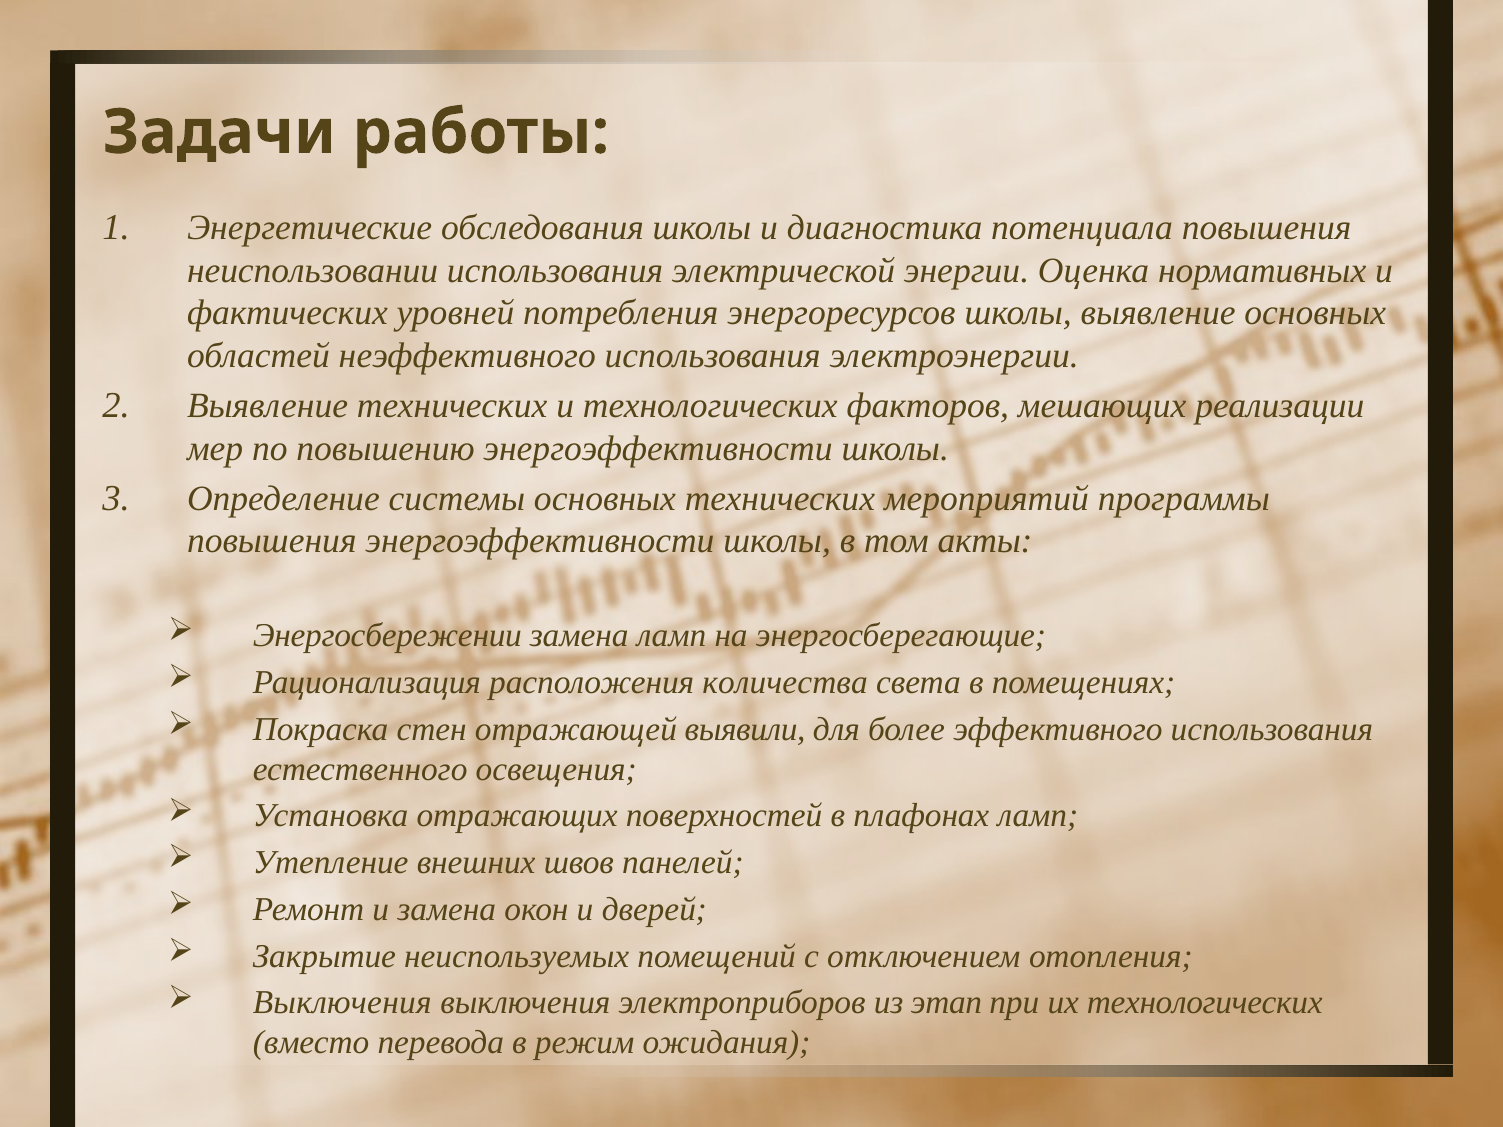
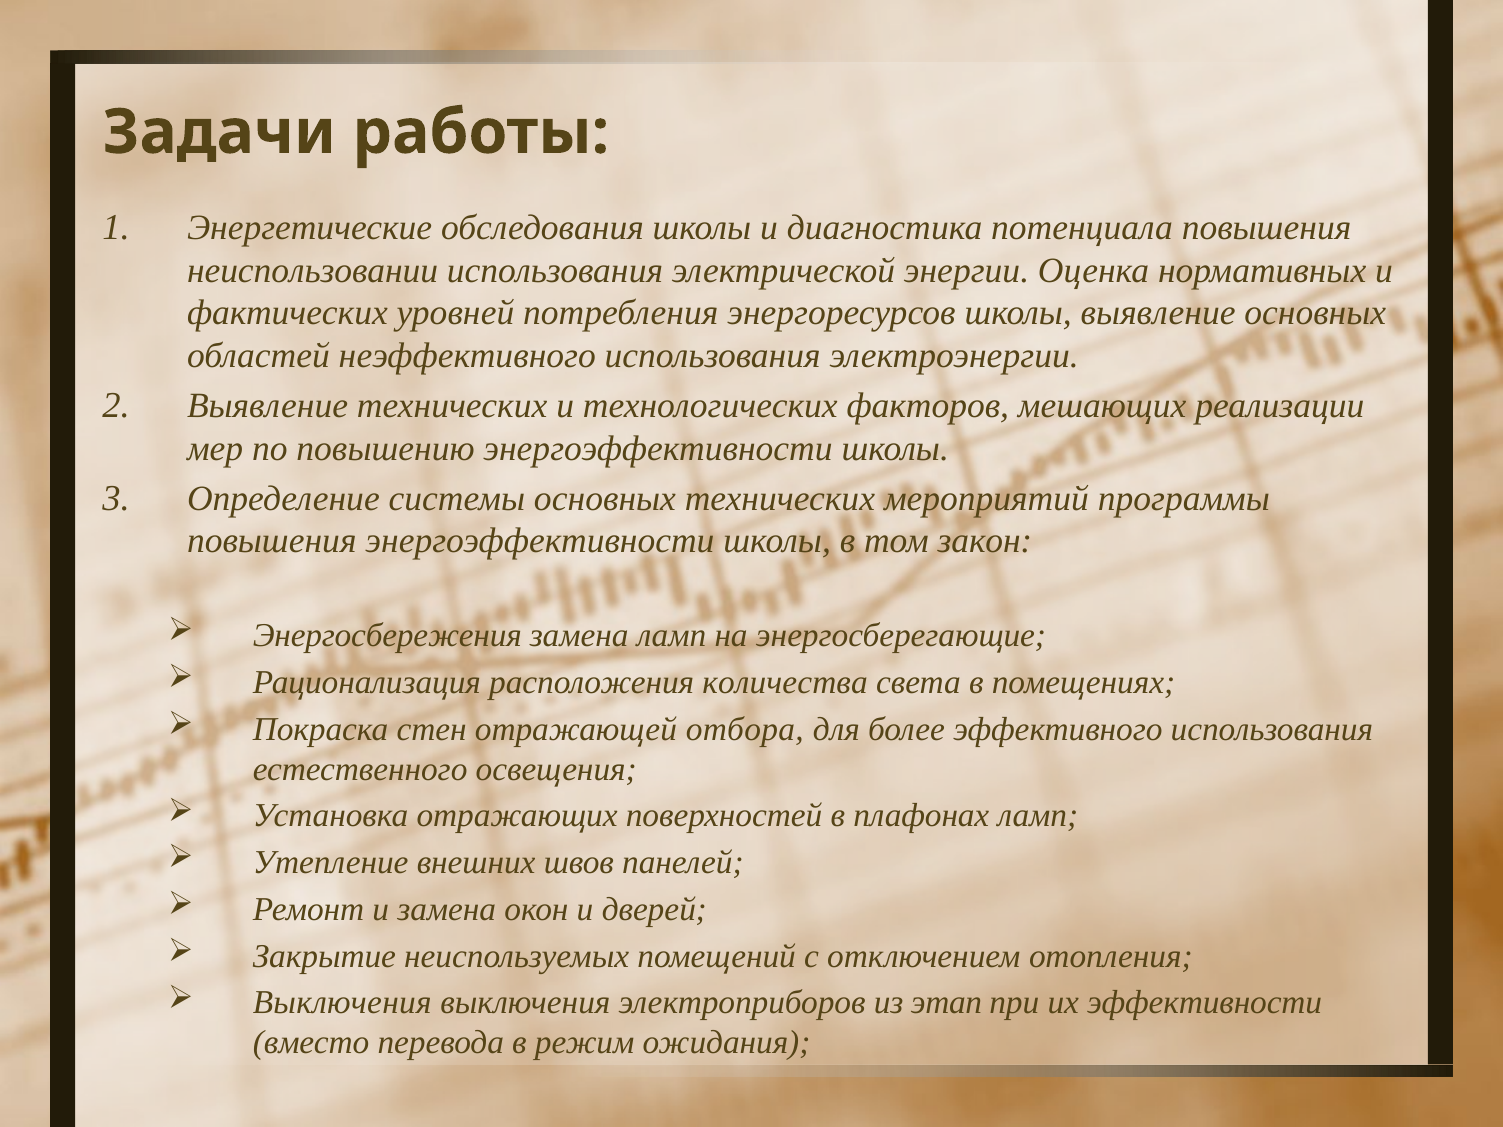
акты: акты -> закон (985, 541)
Энергосбережении: Энергосбережении -> Энергосбережения (387, 636)
выявили: выявили -> отбора (745, 729)
их технологических: технологических -> эффективности (1205, 1003)
